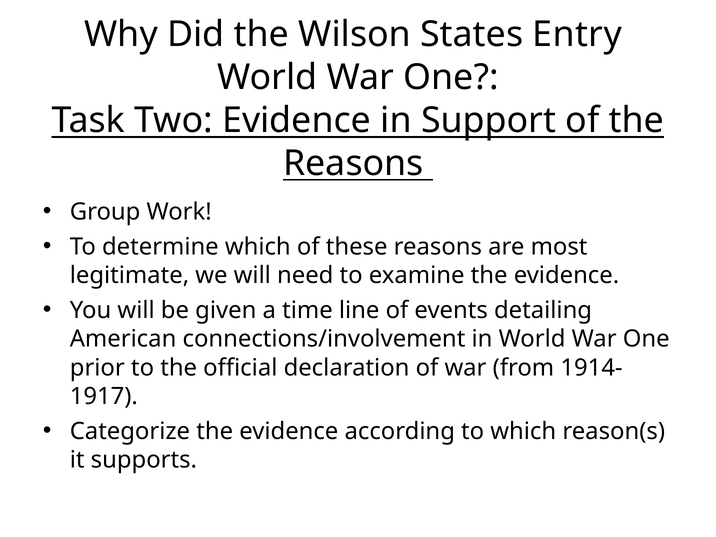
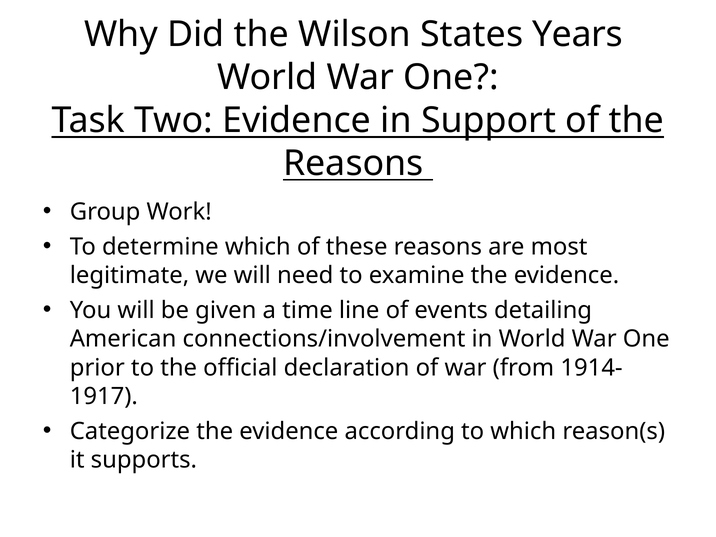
Entry: Entry -> Years (578, 35)
